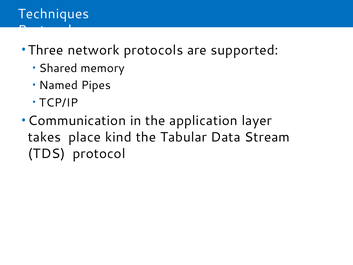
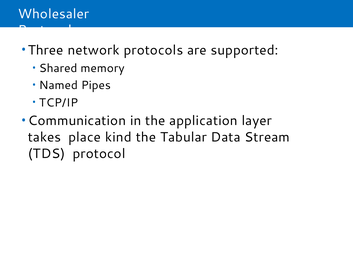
Techniques: Techniques -> Wholesaler (54, 14)
